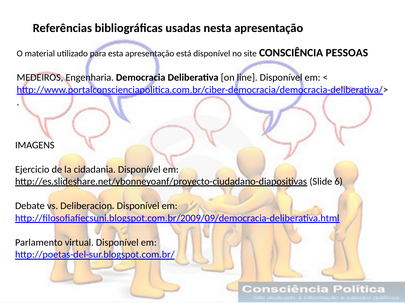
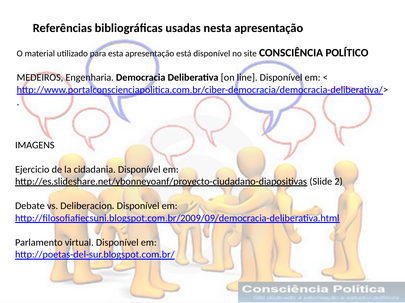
PESSOAS: PESSOAS -> POLÍTICO (347, 53)
6: 6 -> 2 (339, 182)
